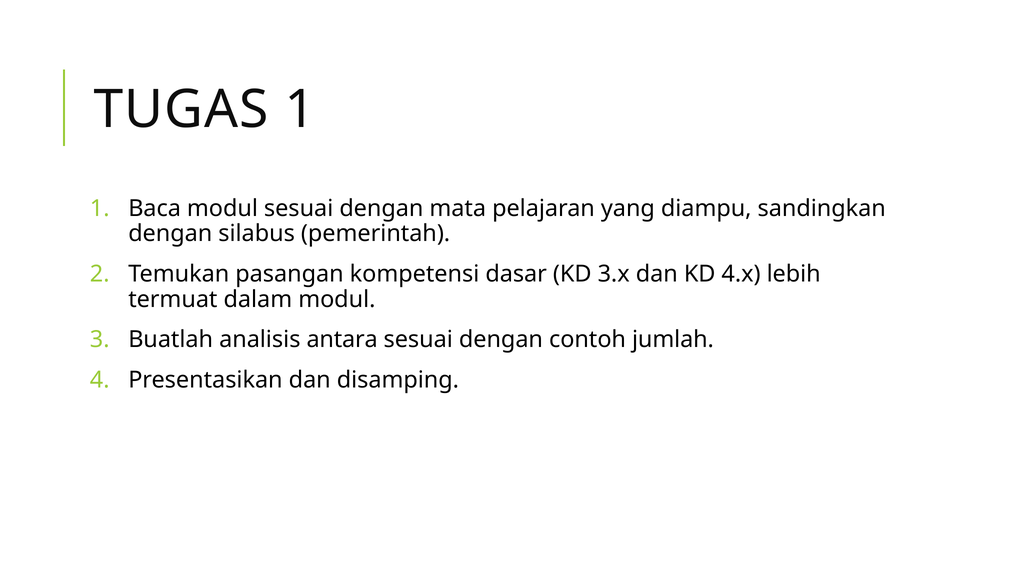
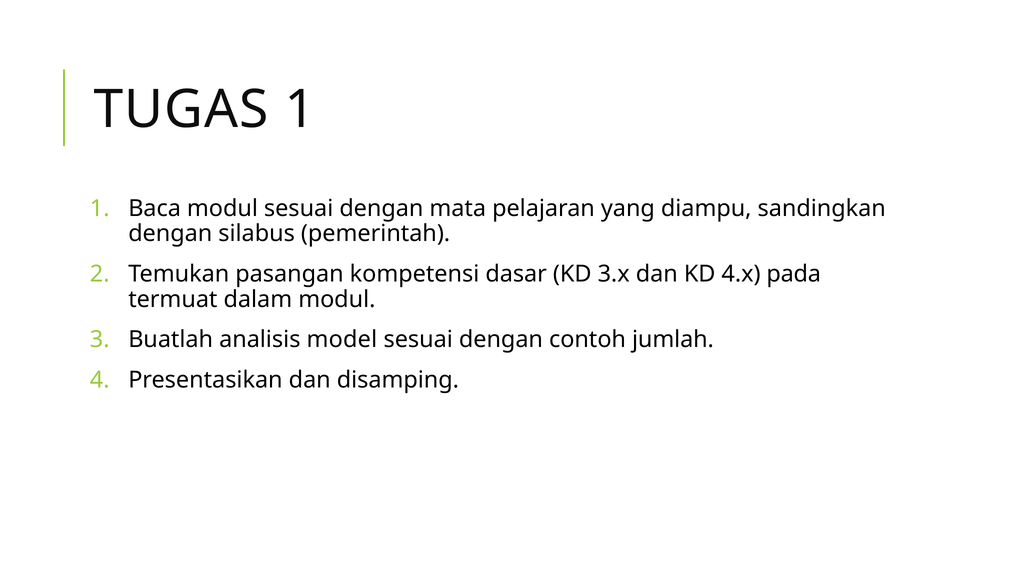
lebih: lebih -> pada (794, 274)
antara: antara -> model (342, 340)
